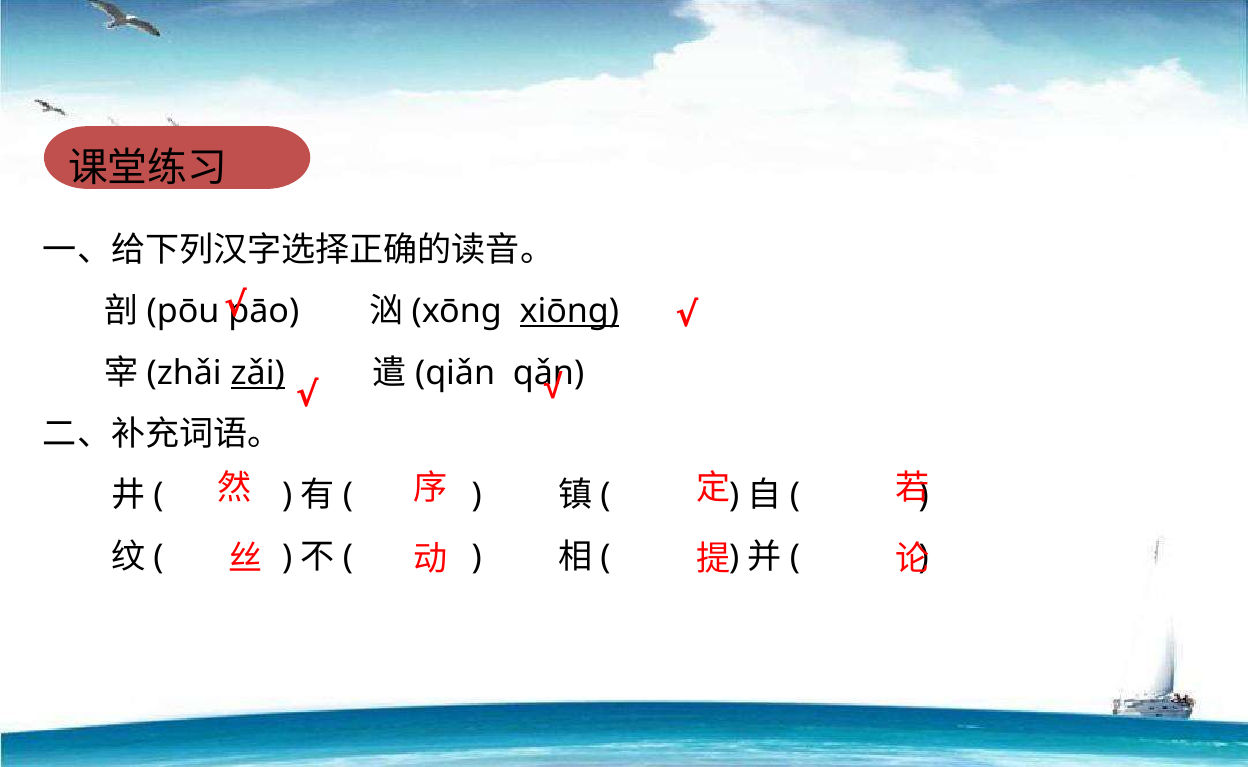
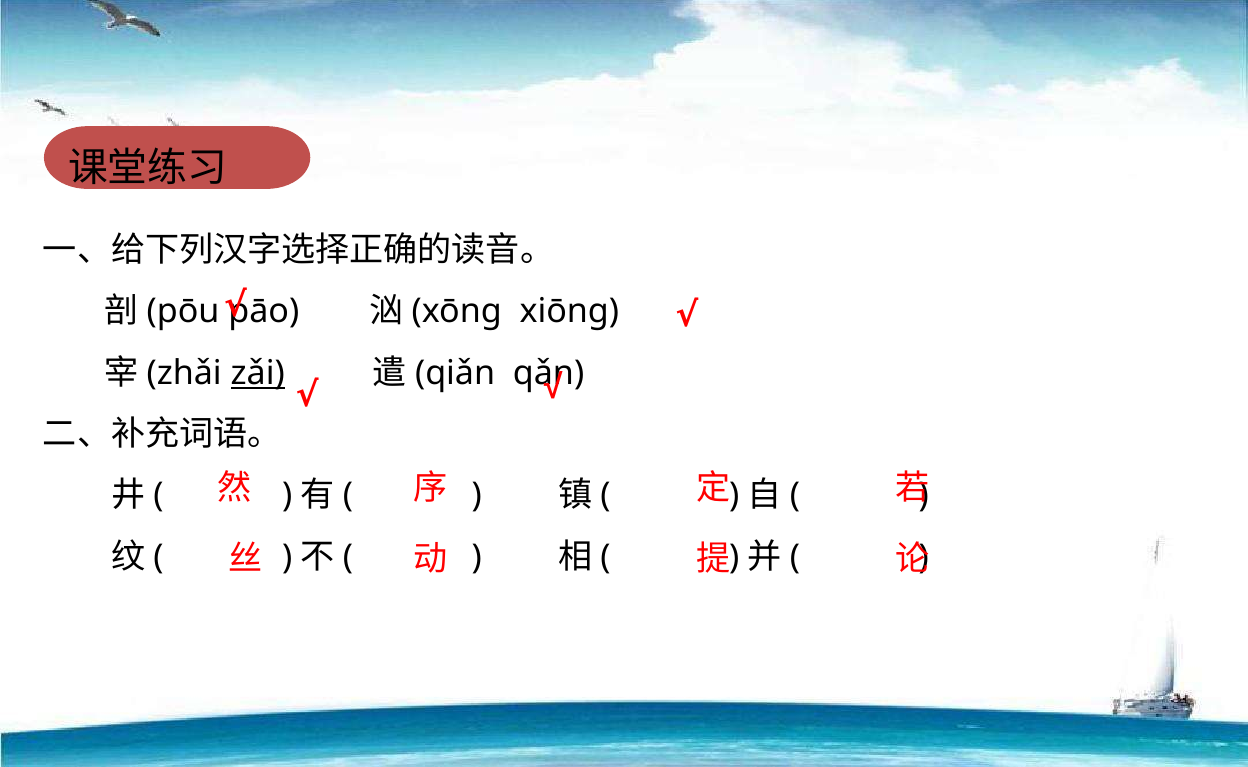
xiōnɡ underline: present -> none (569, 312)
